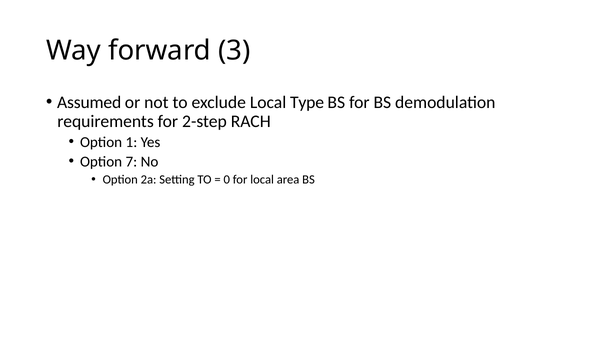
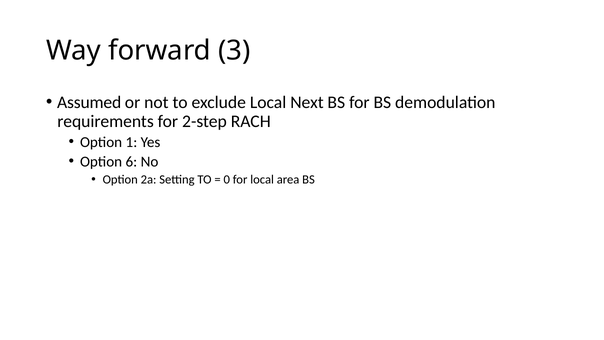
Type: Type -> Next (307, 102)
7: 7 -> 6 (131, 161)
